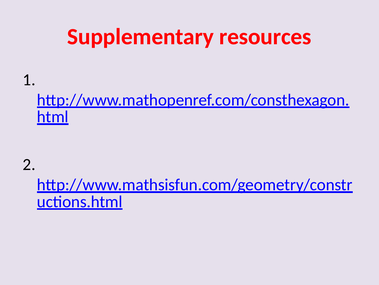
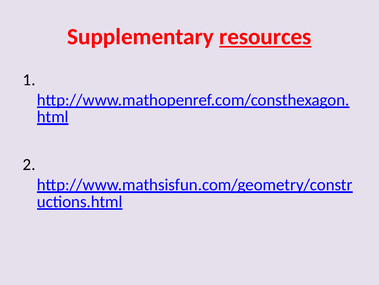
resources underline: none -> present (265, 37)
